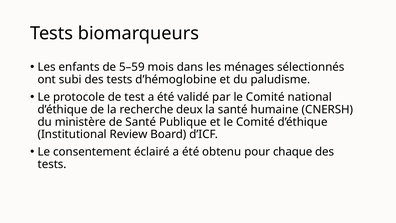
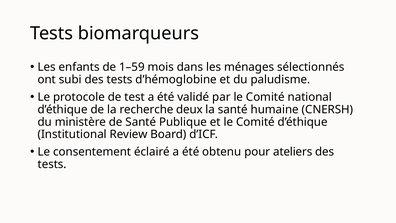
5–59: 5–59 -> 1–59 (132, 67)
chaque: chaque -> ateliers (293, 152)
